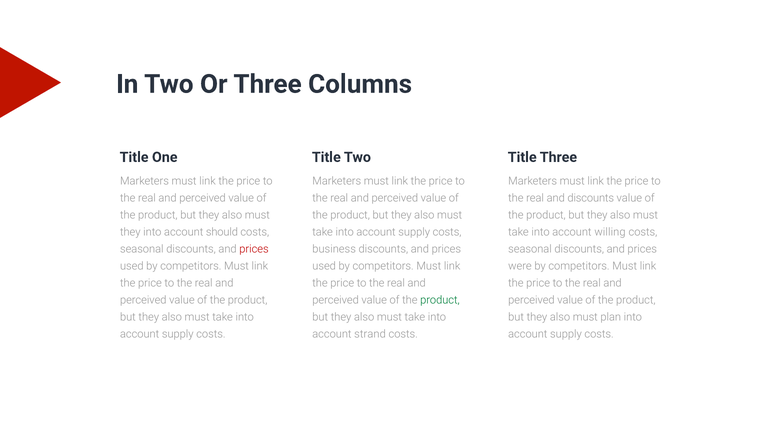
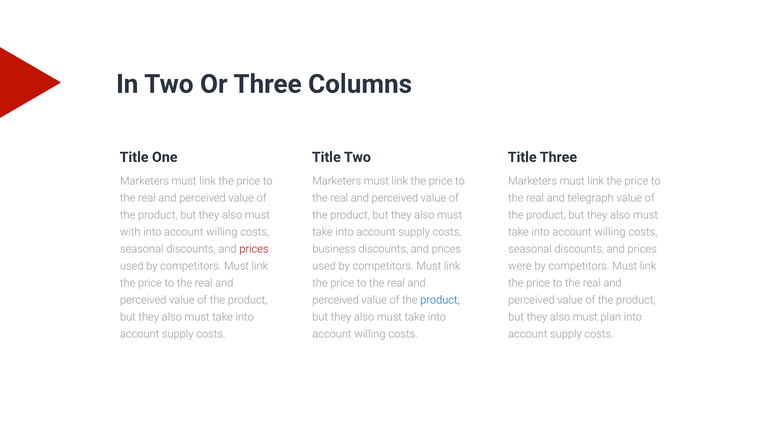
and discounts: discounts -> telegraph (591, 198)
they: they -> with (130, 232)
should: should -> willing (222, 232)
product colour: green -> blue (440, 300)
strand: strand -> willing (370, 334)
